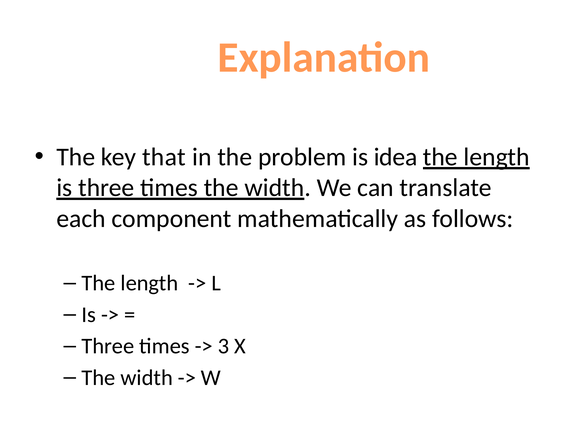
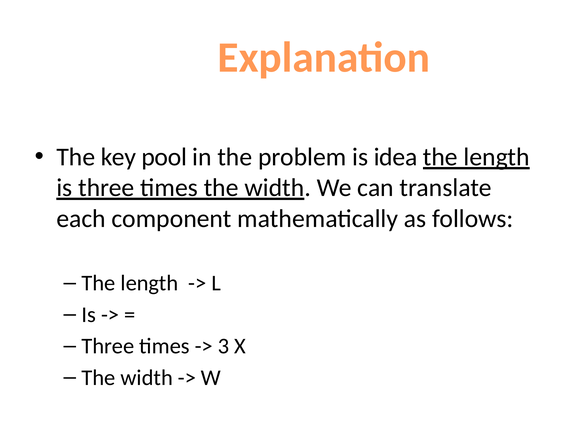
that: that -> pool (164, 157)
